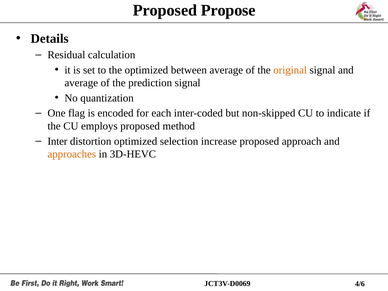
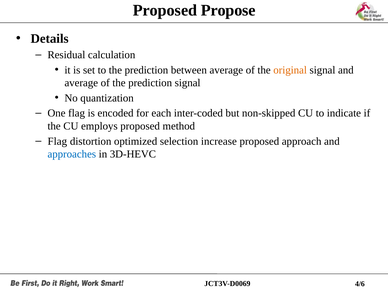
to the optimized: optimized -> prediction (146, 70)
Inter: Inter -> Flag (57, 141)
approaches colour: orange -> blue (72, 154)
